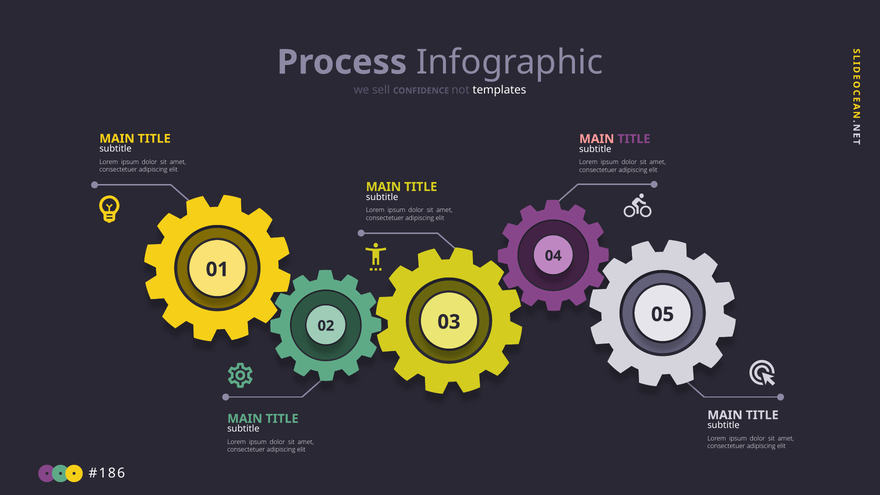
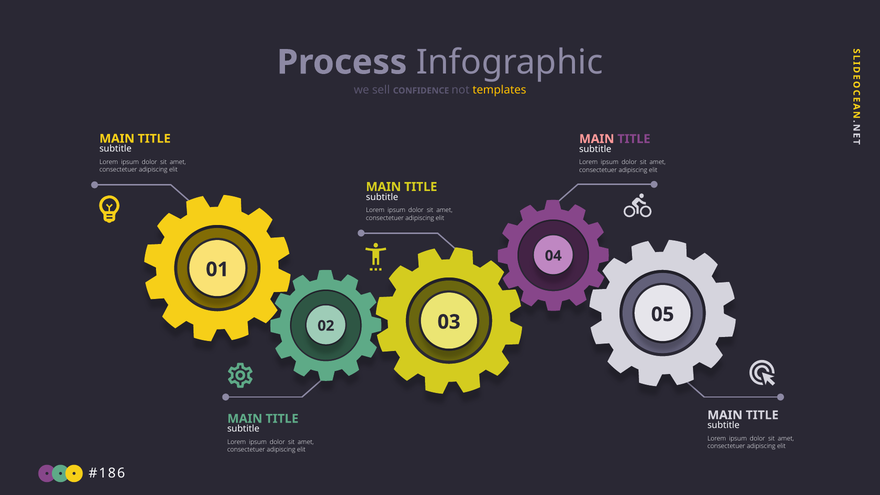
templates colour: white -> yellow (499, 90)
